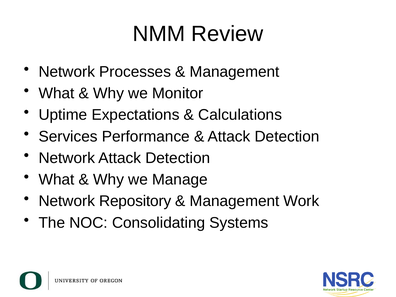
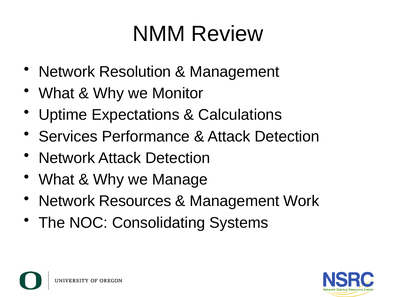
Processes: Processes -> Resolution (135, 72)
Repository: Repository -> Resources (135, 201)
